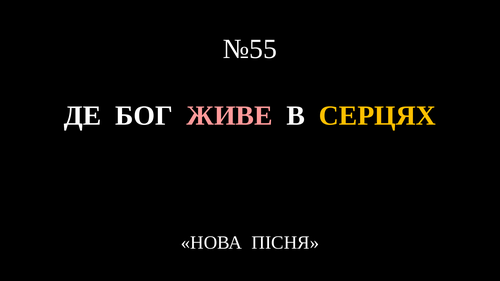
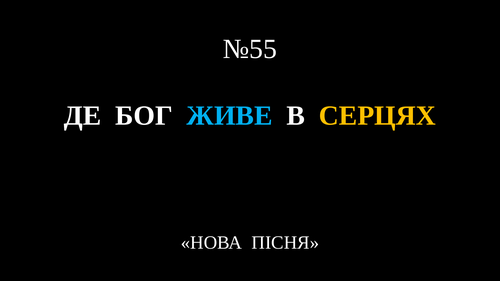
ЖИВЕ colour: pink -> light blue (230, 116)
